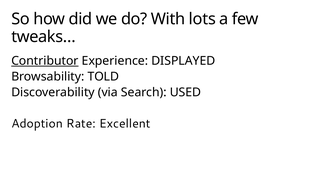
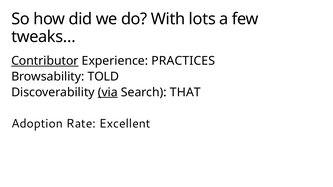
DISPLAYED: DISPLAYED -> PRACTICES (183, 61)
via underline: none -> present (108, 92)
USED: USED -> THAT (185, 92)
